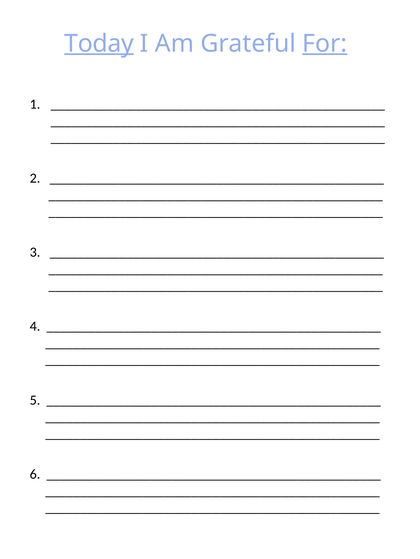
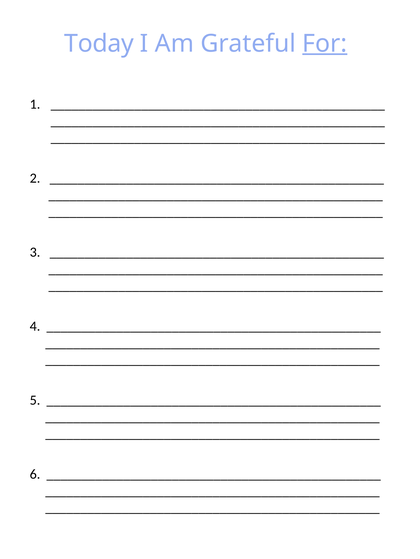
Today underline: present -> none (99, 44)
